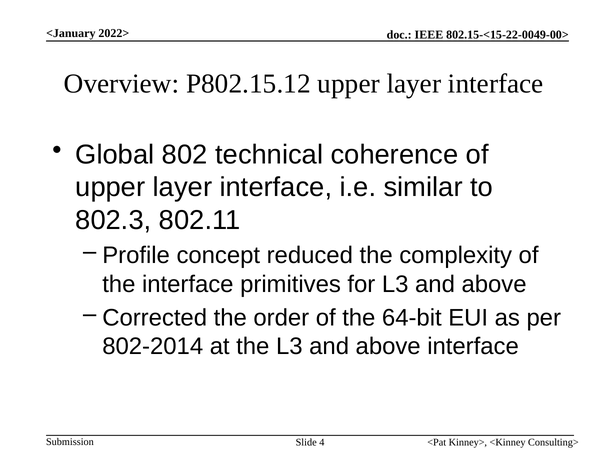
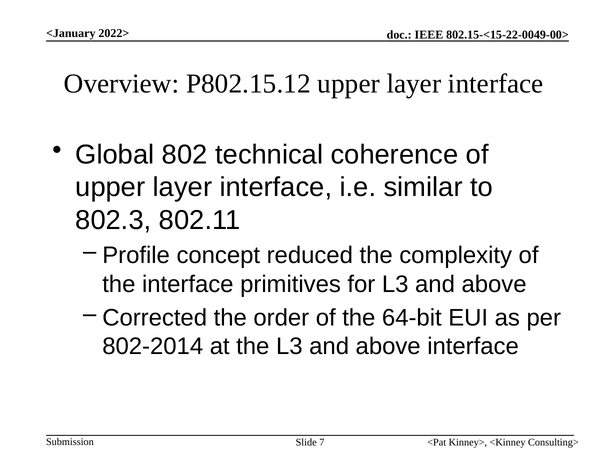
4: 4 -> 7 (322, 442)
